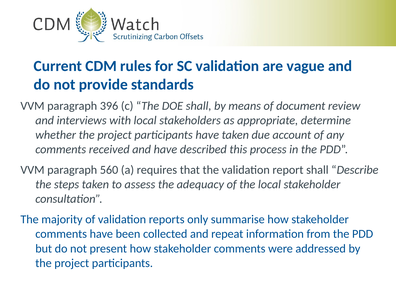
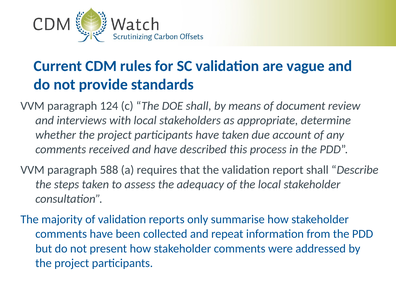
396: 396 -> 124 (109, 106)
560: 560 -> 588 (109, 170)
